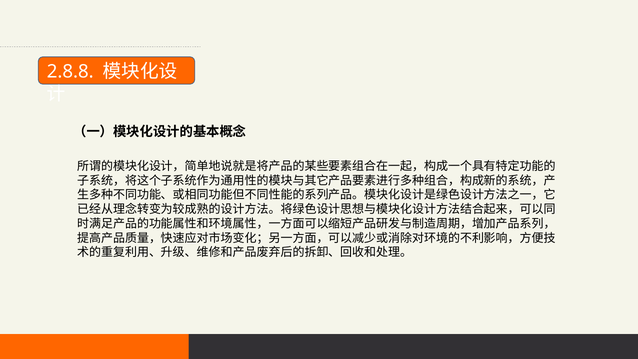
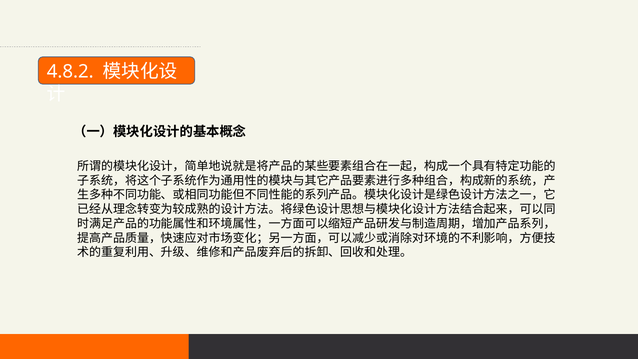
2.8.8: 2.8.8 -> 4.8.2 (70, 72)
